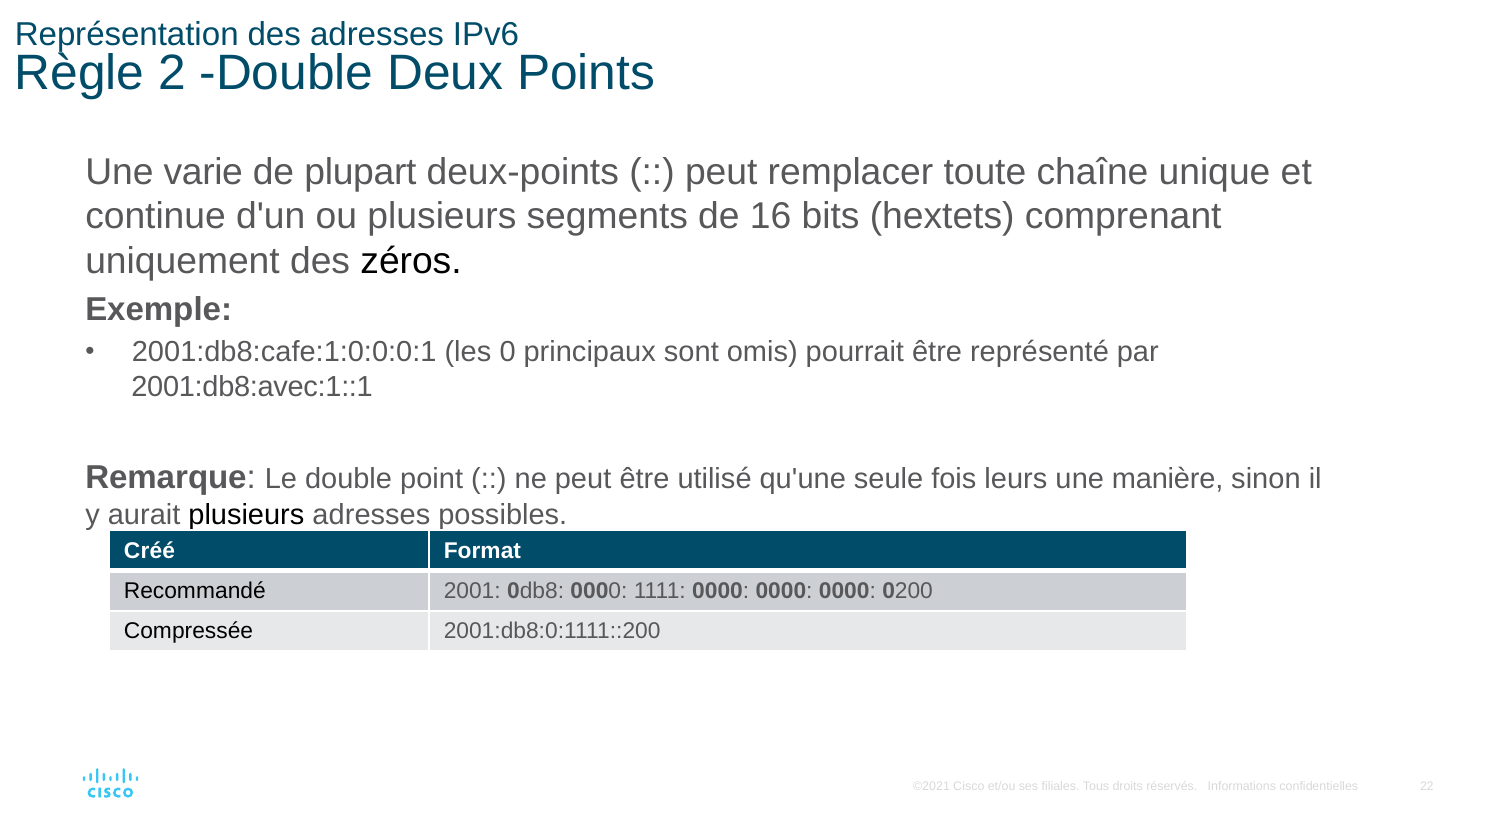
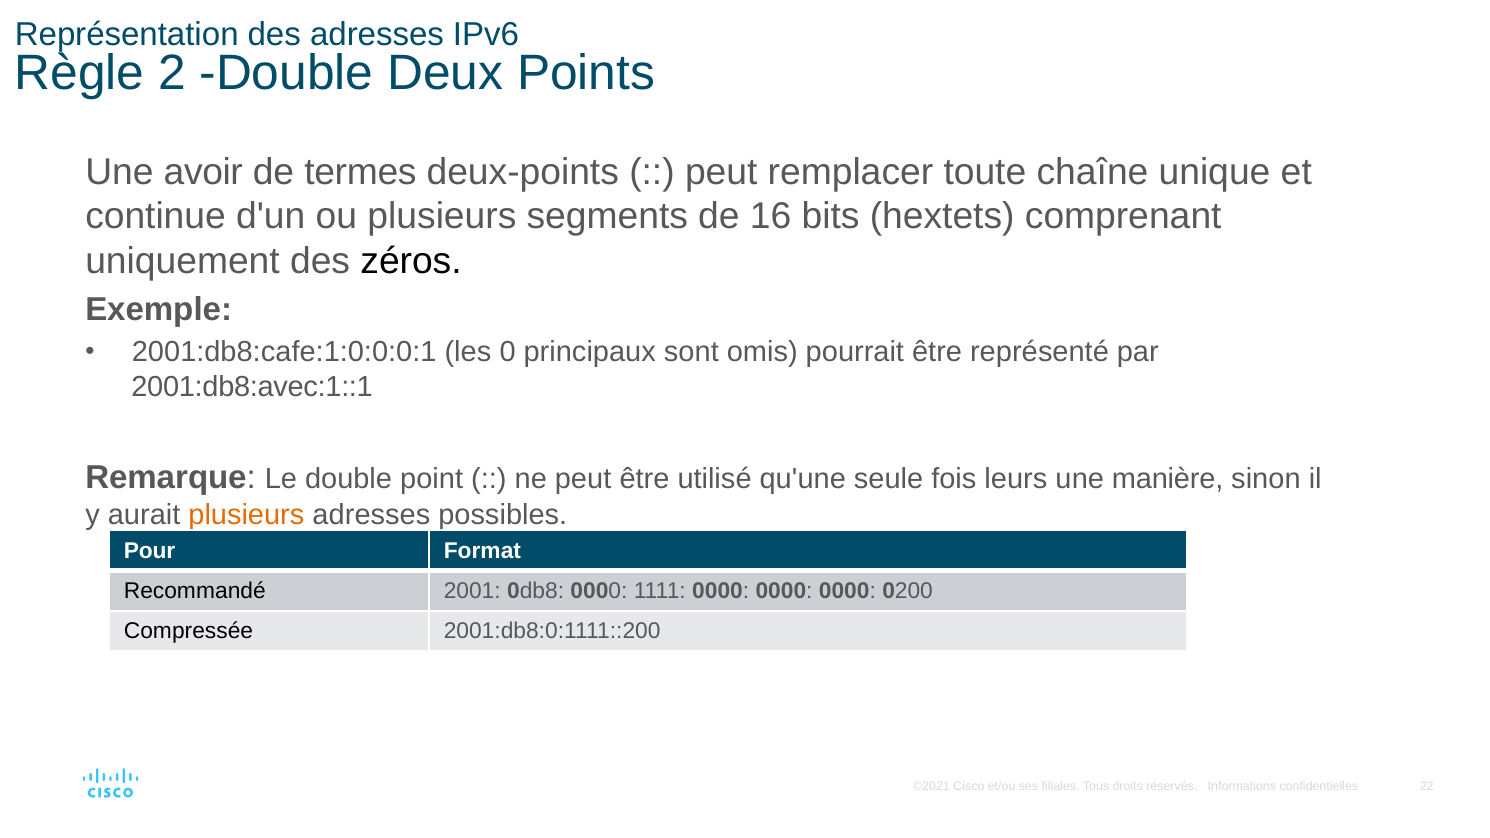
varie: varie -> avoir (203, 172)
plupart: plupart -> termes (360, 172)
plusieurs colour: black -> orange (246, 515)
Créé: Créé -> Pour (150, 551)
